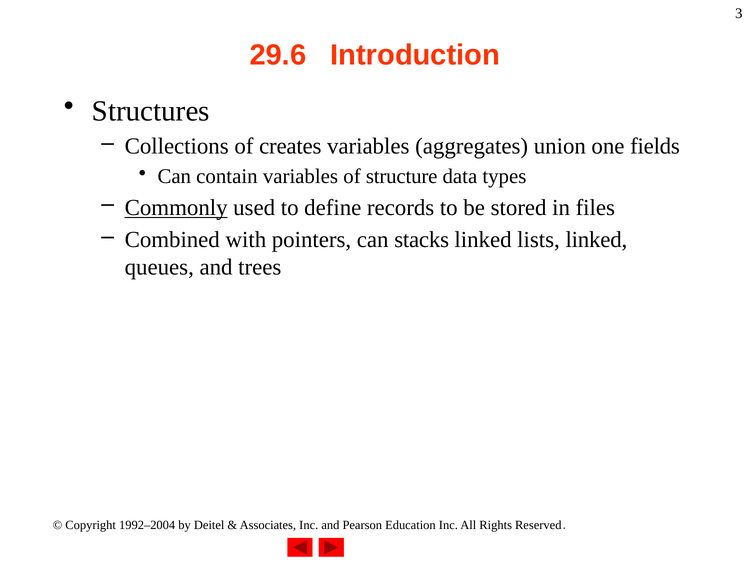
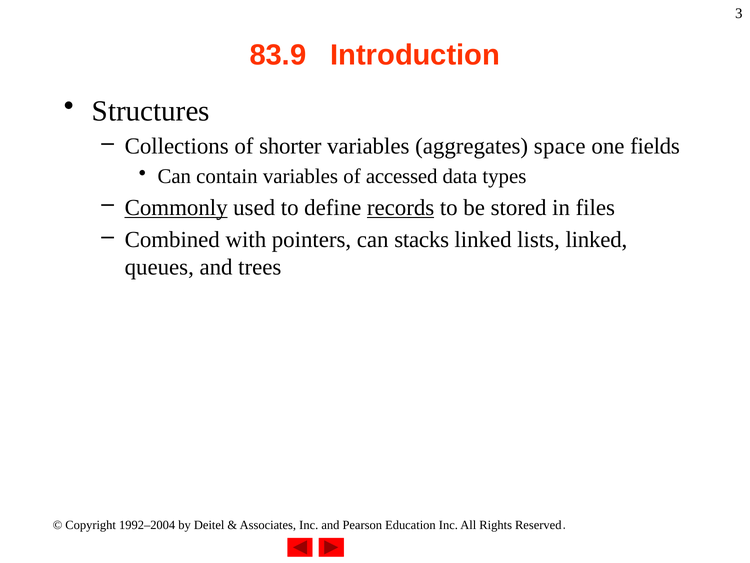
29.6: 29.6 -> 83.9 (278, 55)
creates: creates -> shorter (290, 146)
union: union -> space (560, 146)
structure: structure -> accessed (402, 176)
records underline: none -> present (401, 207)
